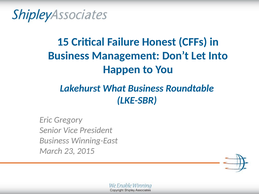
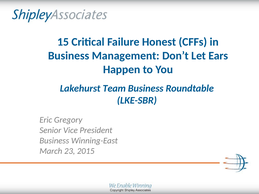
Into: Into -> Ears (218, 56)
What: What -> Team (114, 88)
